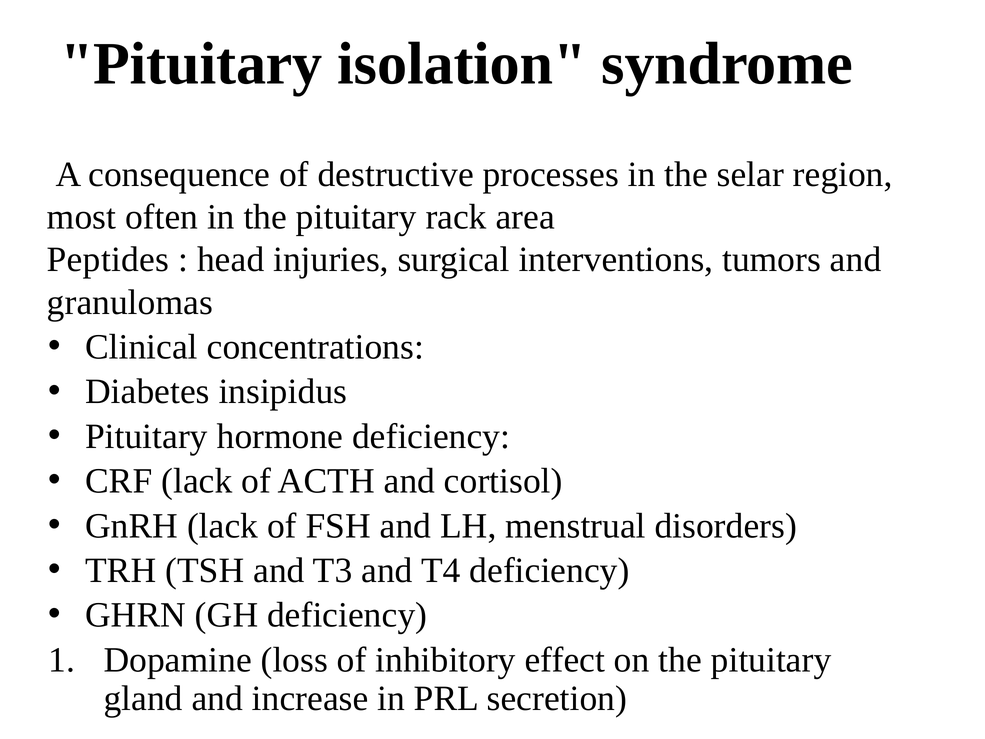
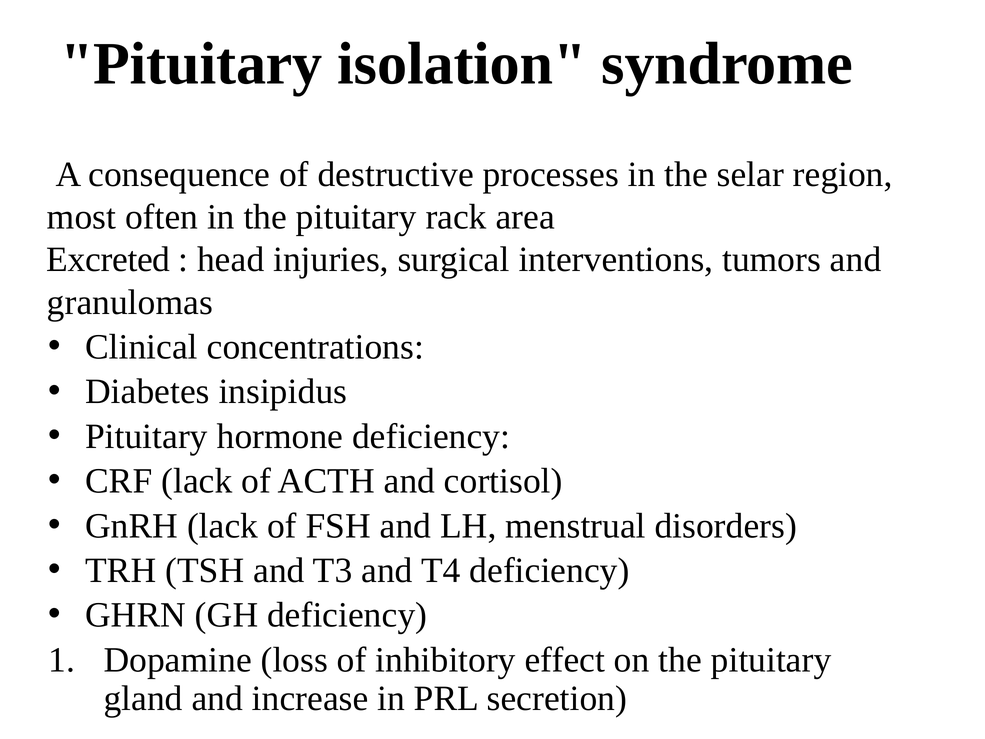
Peptides: Peptides -> Excreted (108, 260)
